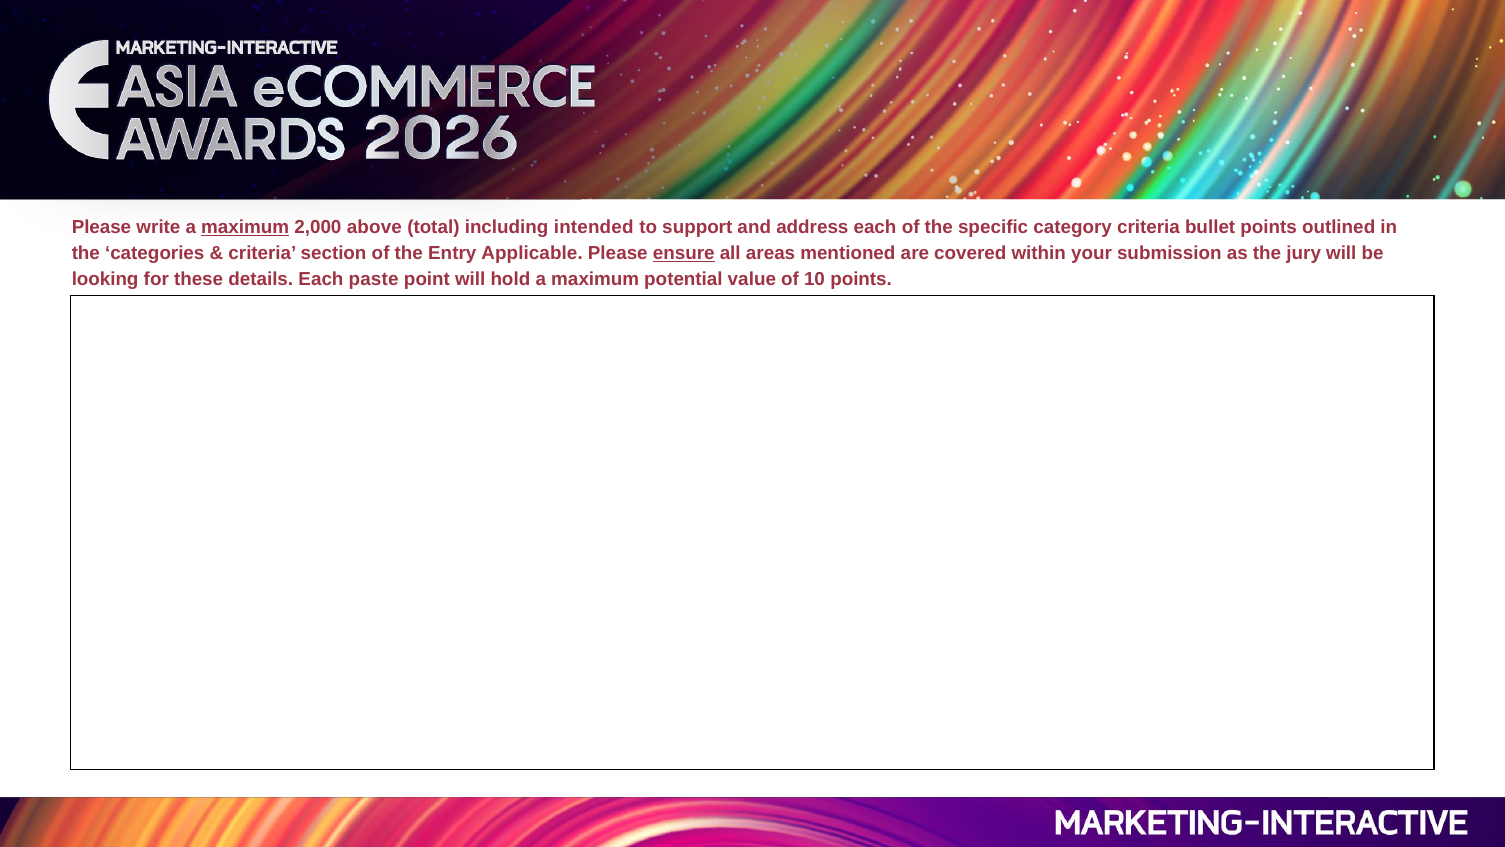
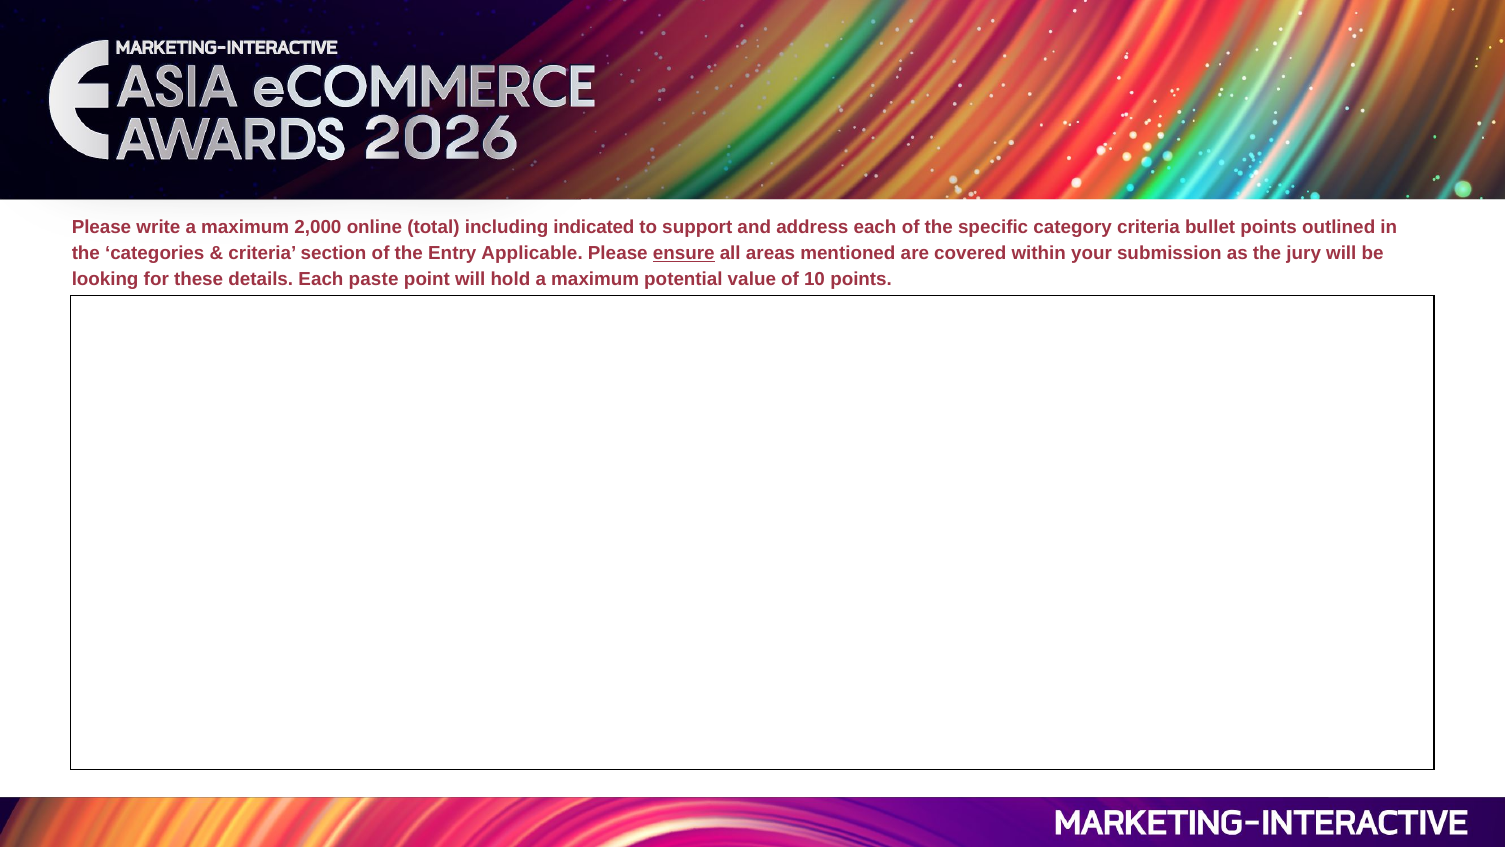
maximum underline: present -> none (245, 227)
above: above -> online (374, 227)
intended: intended -> indicated (594, 227)
